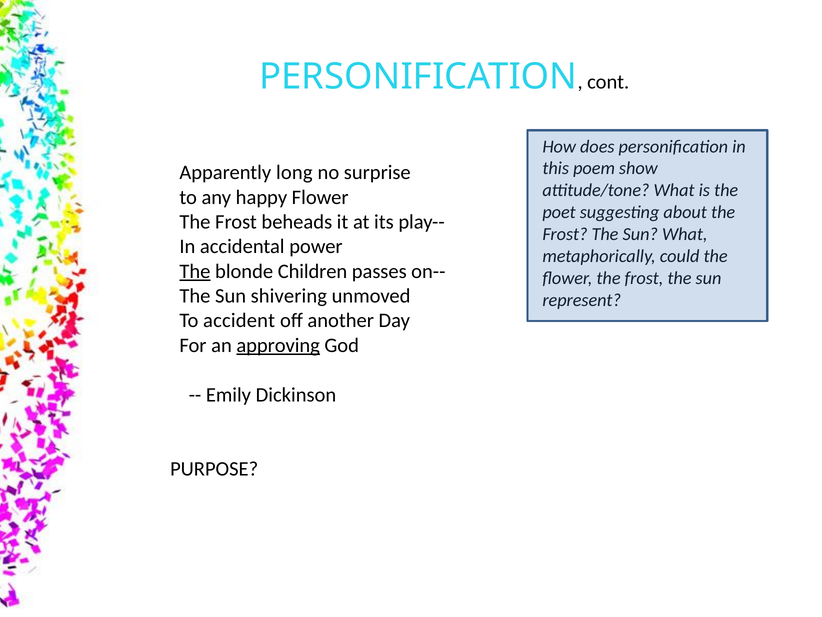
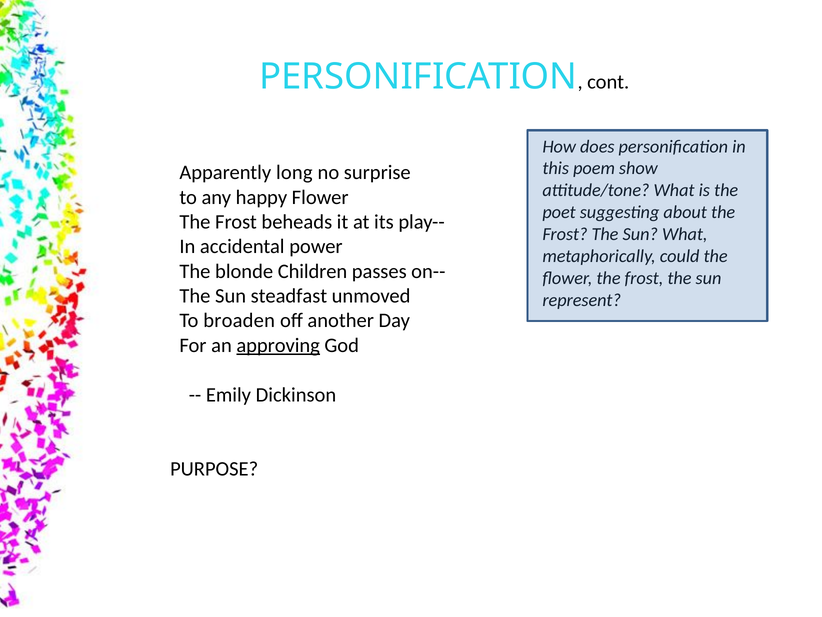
The underline: present -> none (195, 271)
shivering: shivering -> steadfast (289, 296)
accident: accident -> broaden (239, 320)
